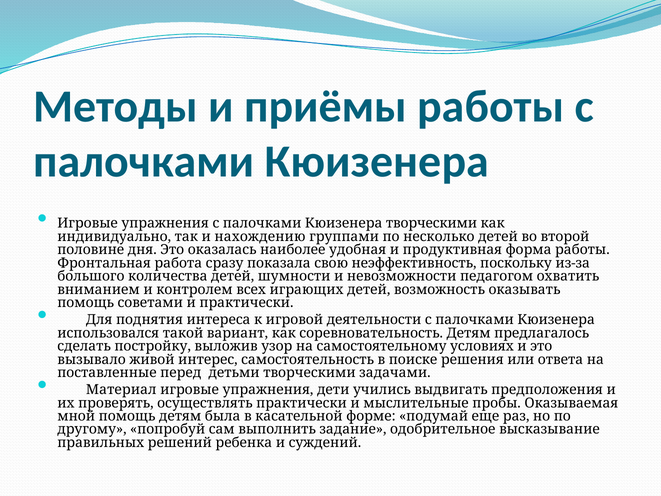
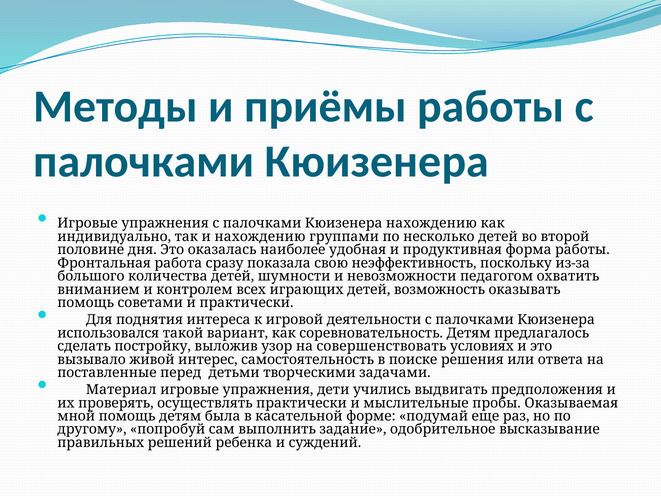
Кюизенера творческими: творческими -> нахождению (431, 223)
самостоятельному: самостоятельному -> совершенствовать (381, 346)
